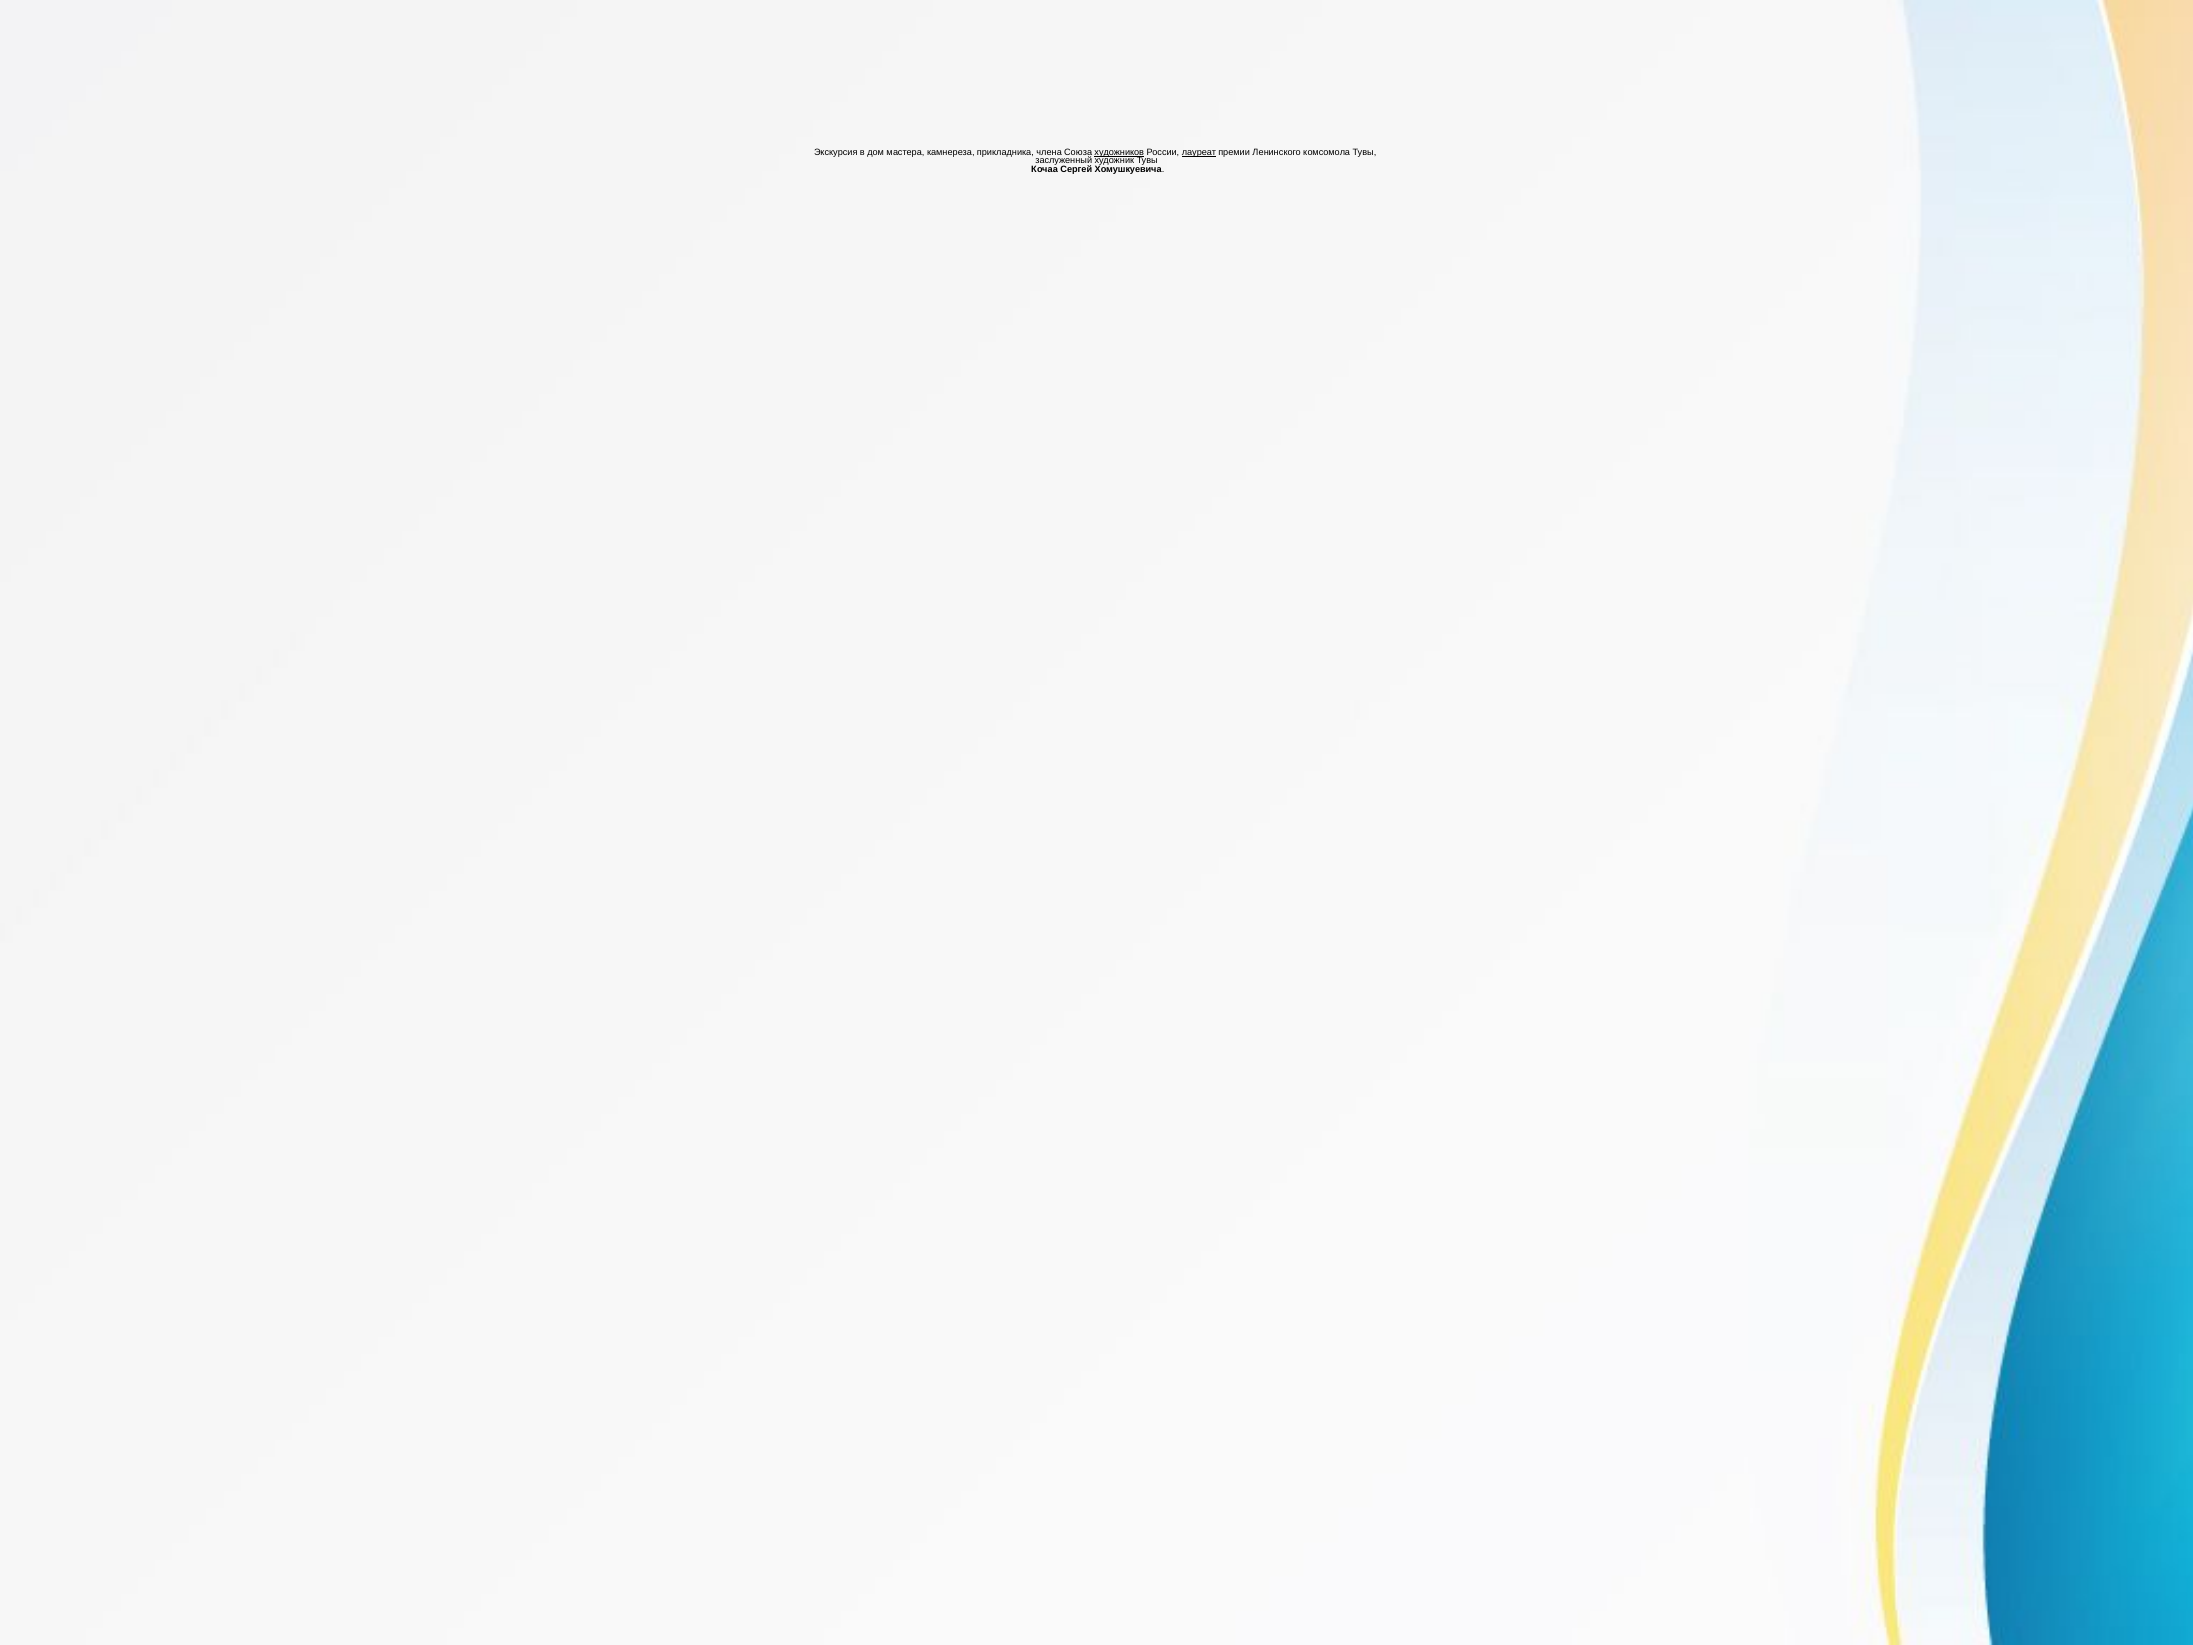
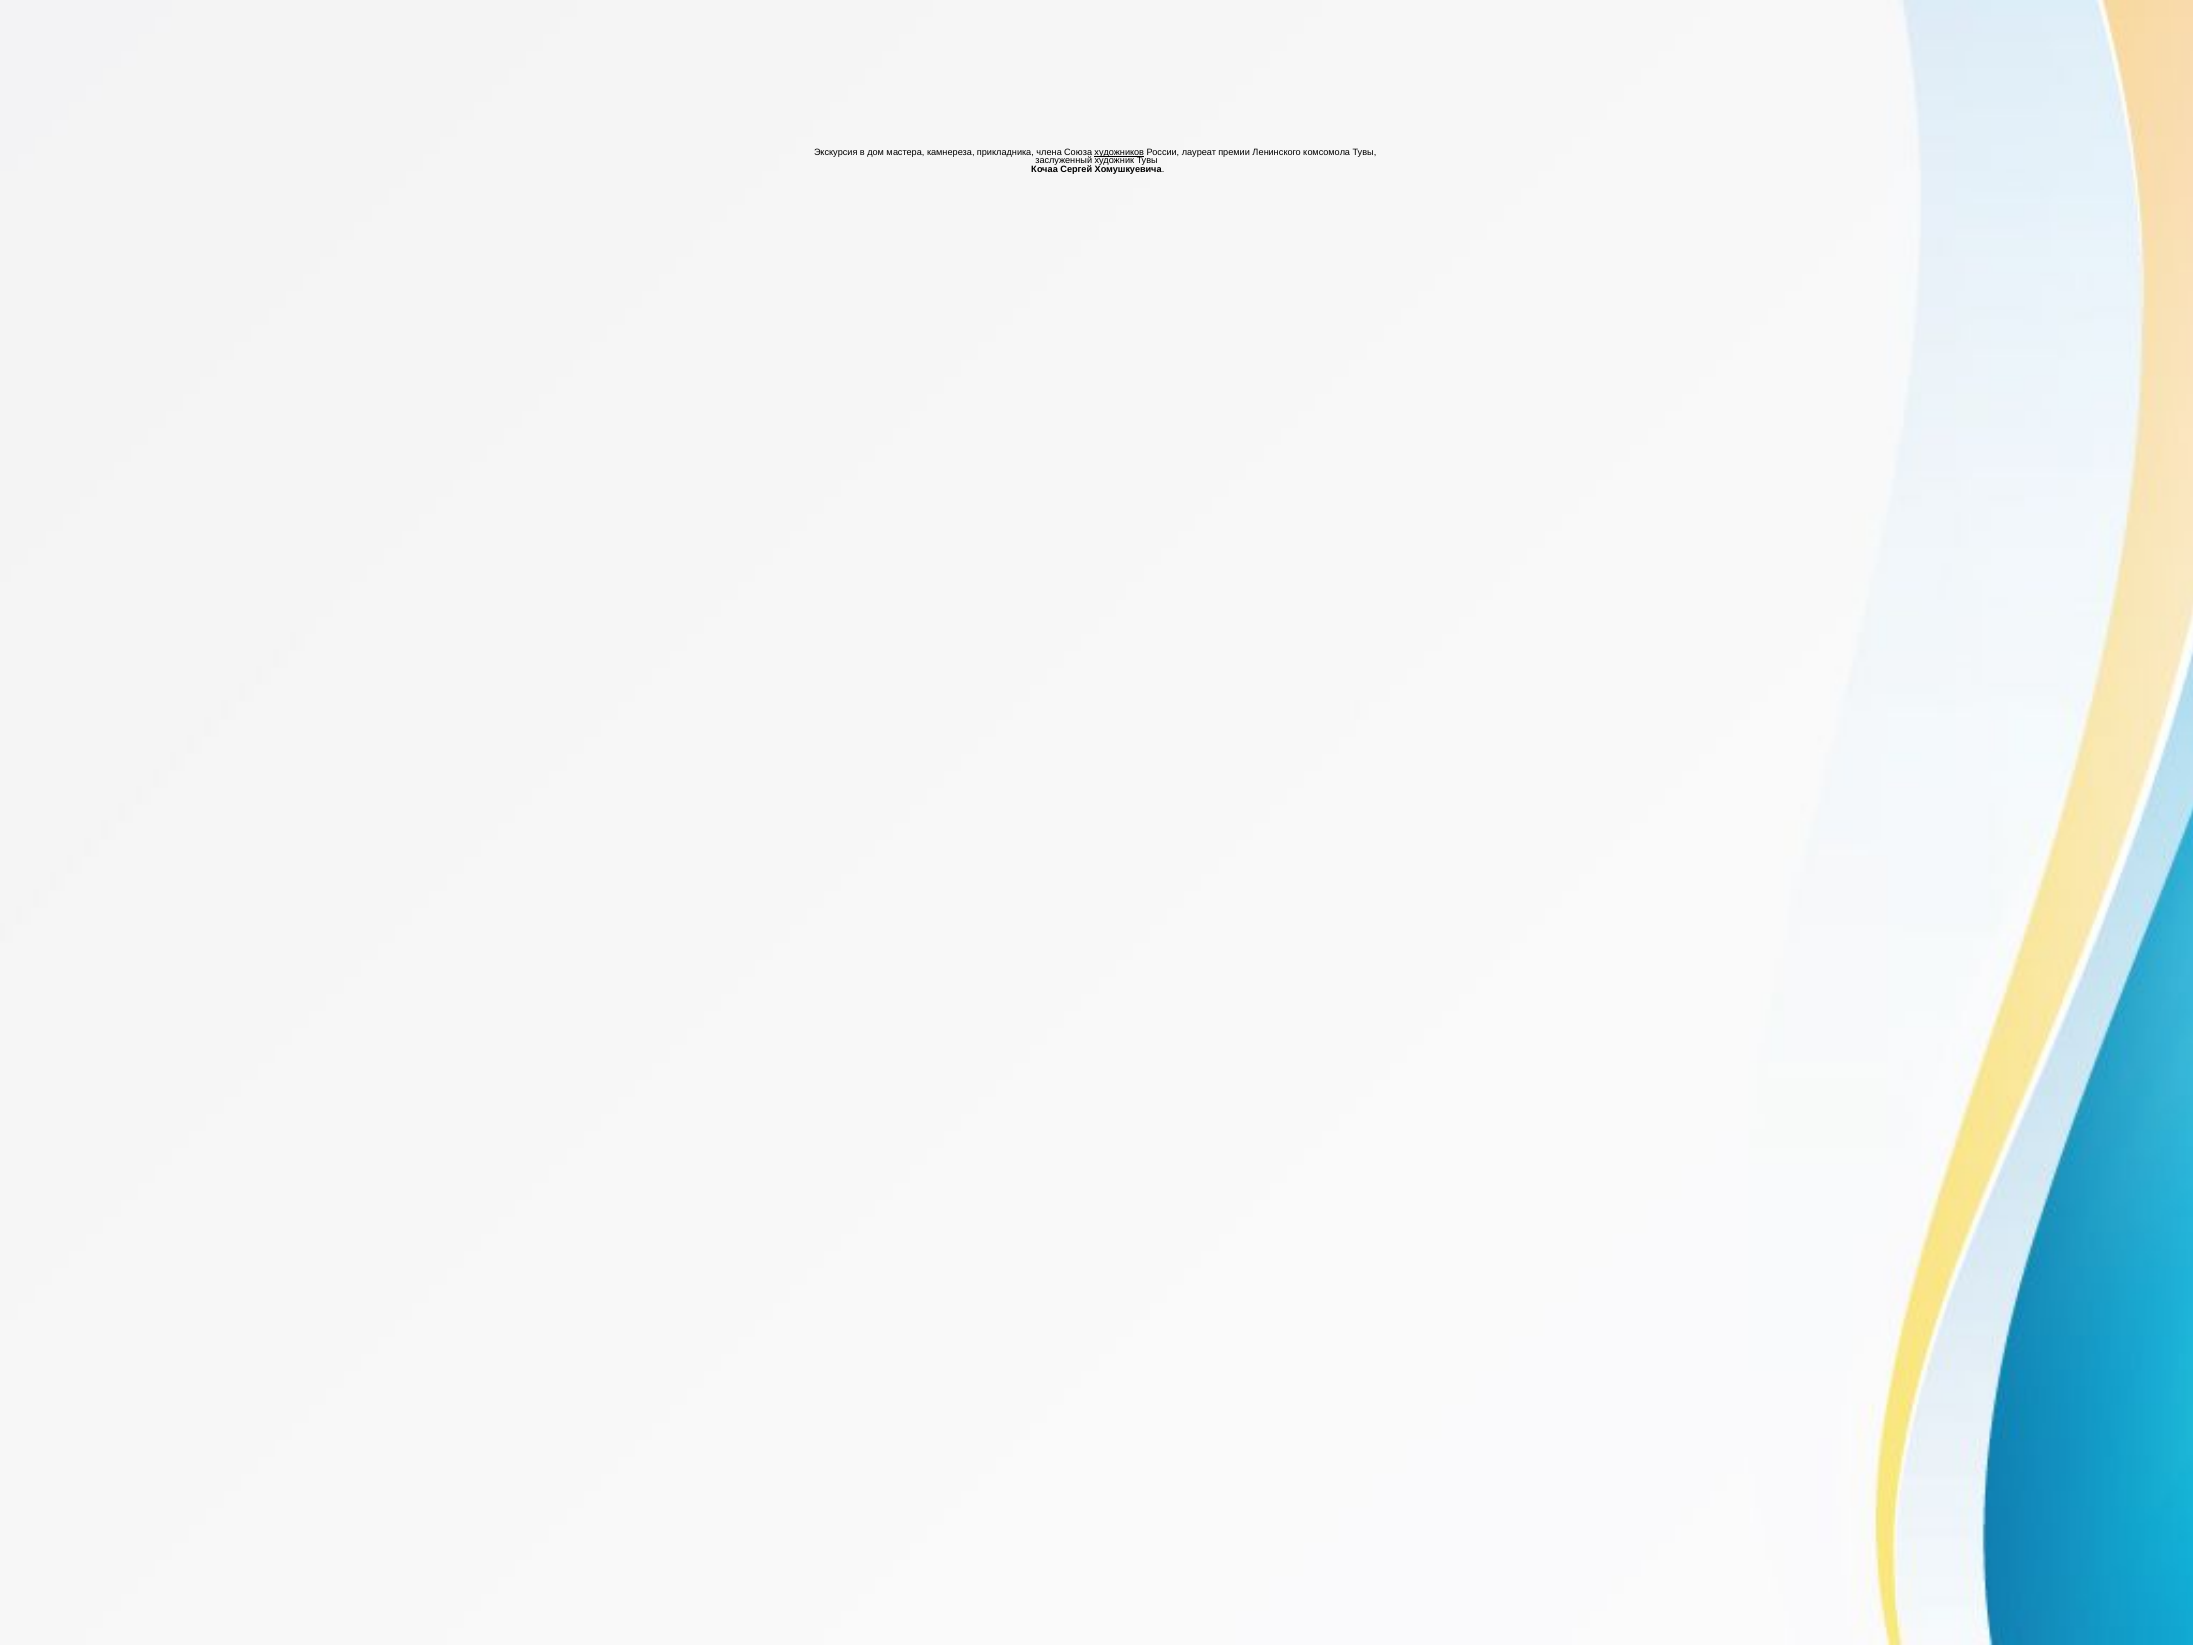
лауреат underline: present -> none (1199, 152)
